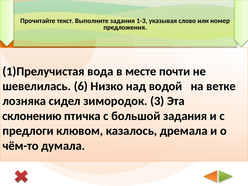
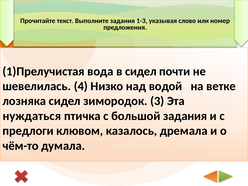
в месте: месте -> сидел (141, 71)
6: 6 -> 4 (81, 86)
склонению: склонению -> нуждаться (32, 116)
